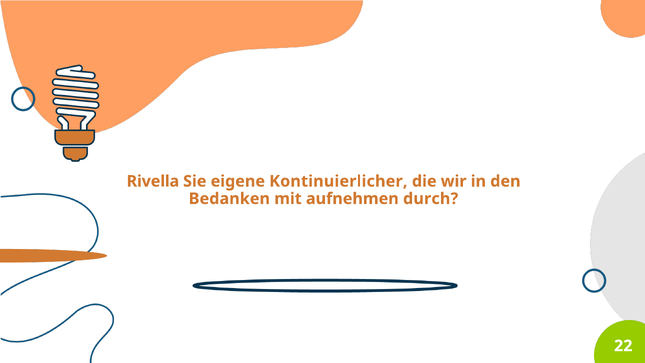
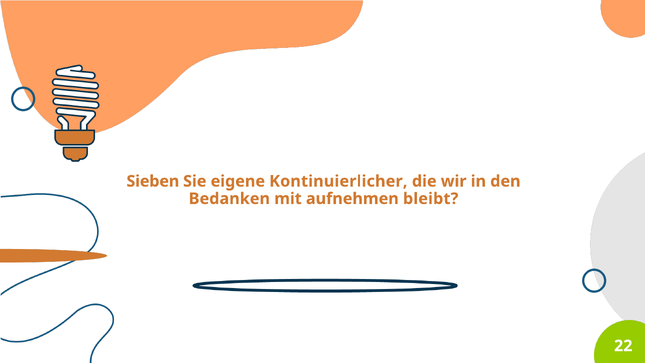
Rivella: Rivella -> Sieben (153, 181)
durch: durch -> bleibt (431, 199)
